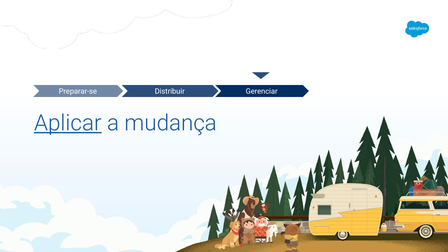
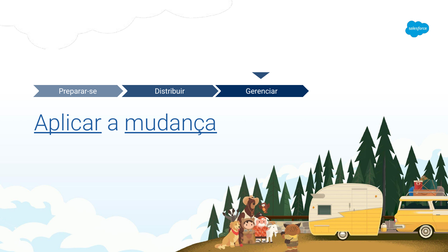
mudança underline: none -> present (171, 123)
